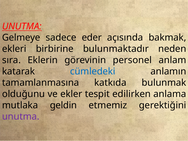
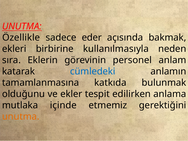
Gelmeye: Gelmeye -> Özellikle (21, 38)
bulunmaktadır: bulunmaktadır -> kullanılmasıyla (116, 49)
geldin: geldin -> içinde (63, 105)
unutma colour: purple -> orange (21, 117)
